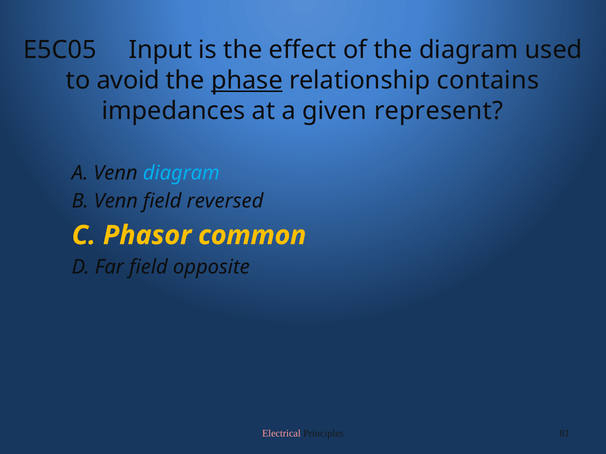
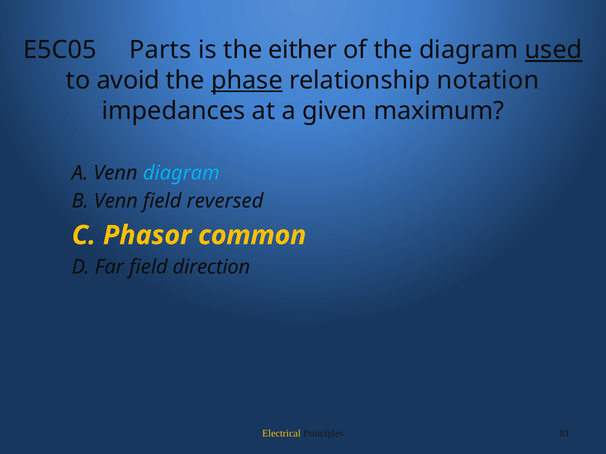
Input: Input -> Parts (160, 50)
effect: effect -> either (303, 50)
used underline: none -> present (554, 50)
contains: contains -> notation (488, 81)
represent: represent -> maximum (439, 111)
opposite: opposite -> direction (211, 267)
Electrical colour: pink -> yellow (281, 434)
